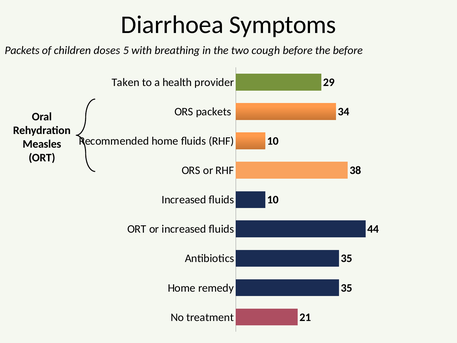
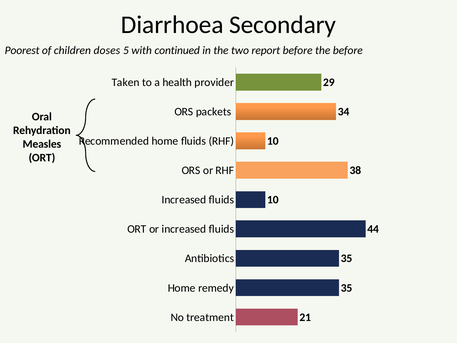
Symptoms: Symptoms -> Secondary (283, 25)
Packets: Packets -> Poorest (22, 50)
breathing: breathing -> continued (177, 50)
cough: cough -> report (266, 50)
